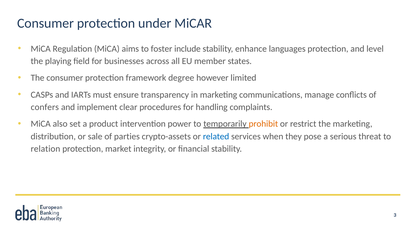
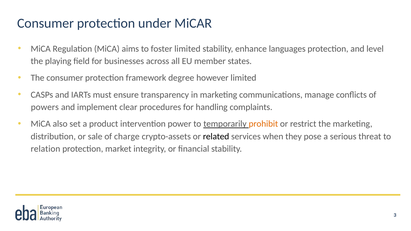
foster include: include -> limited (187, 49)
confers: confers -> powers (45, 107)
parties: parties -> charge (127, 137)
related colour: blue -> black (216, 137)
